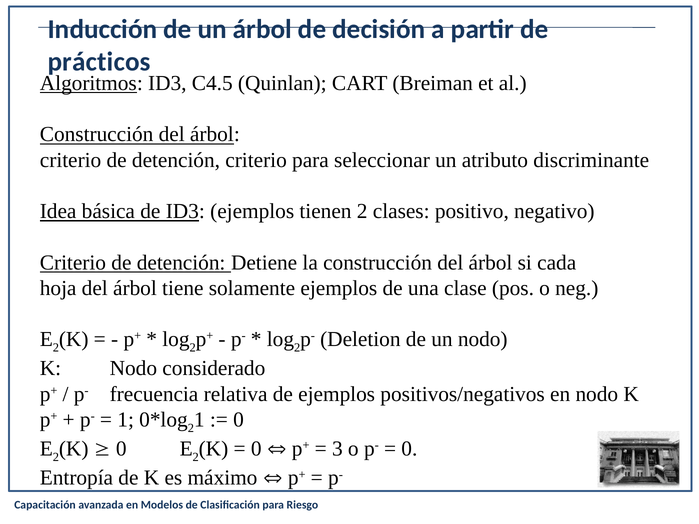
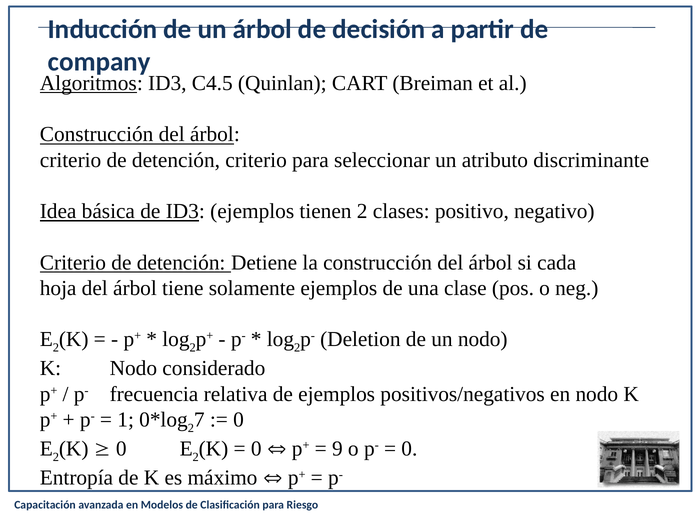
prácticos: prácticos -> company (99, 62)
2 1: 1 -> 7 (199, 420)
3: 3 -> 9 (337, 449)
